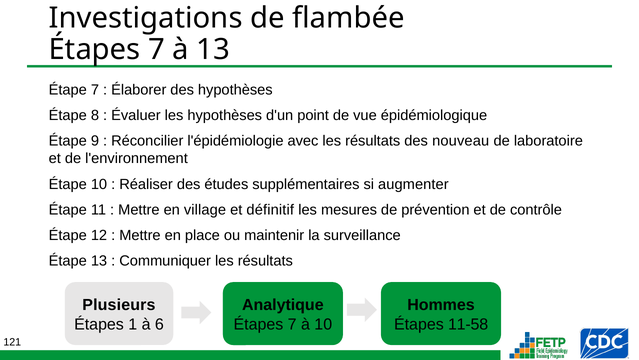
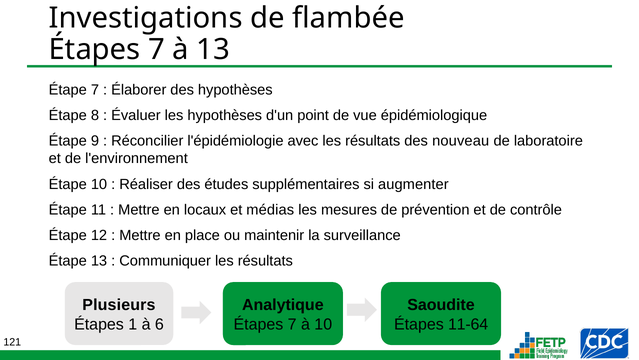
village: village -> locaux (205, 209)
définitif: définitif -> médias (270, 209)
Hommes: Hommes -> Saoudite (441, 305)
11-58: 11-58 -> 11-64 (468, 324)
